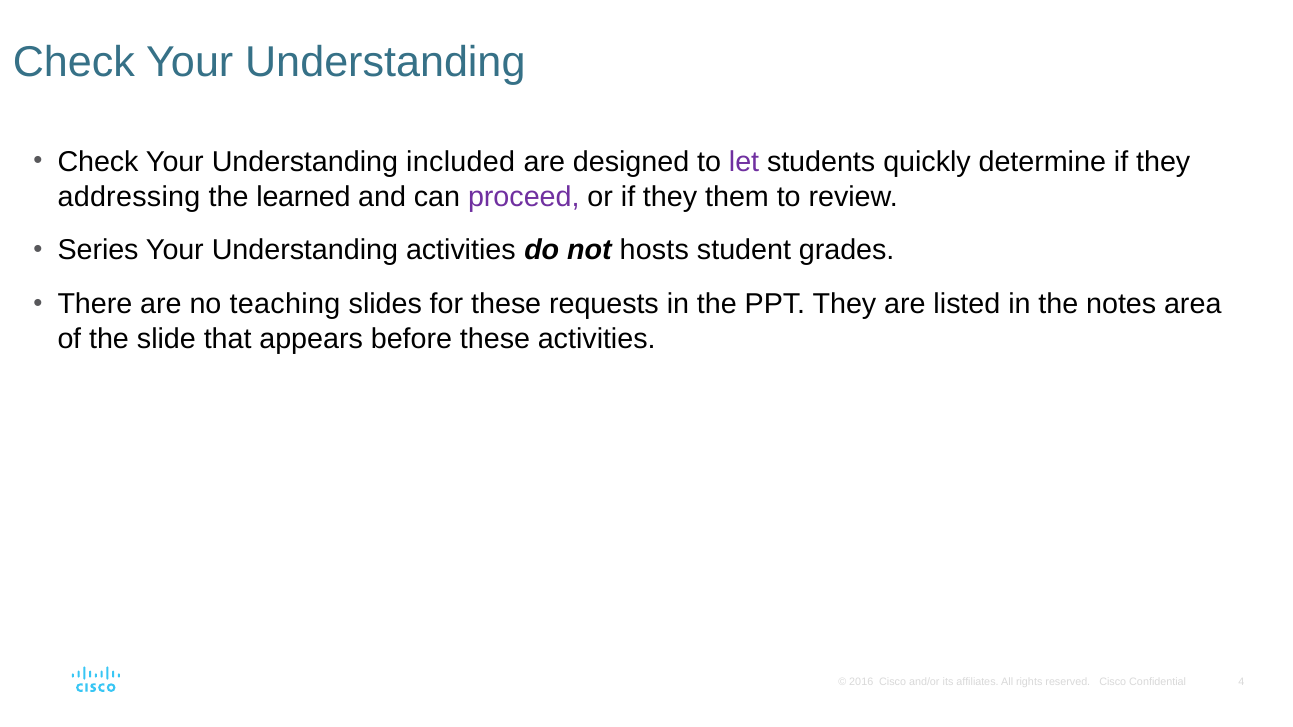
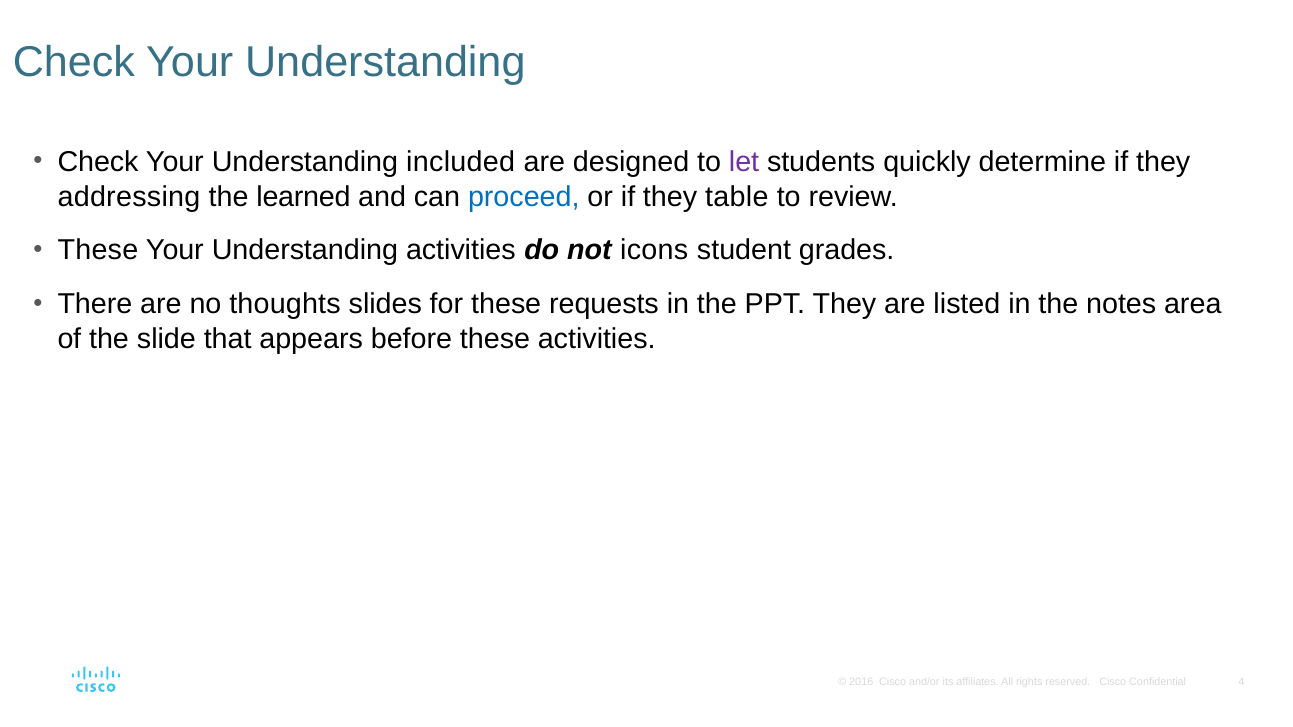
proceed colour: purple -> blue (524, 197)
them: them -> table (737, 197)
Series: Series -> These (98, 250)
hosts: hosts -> icons (654, 250)
teaching: teaching -> thoughts (285, 304)
